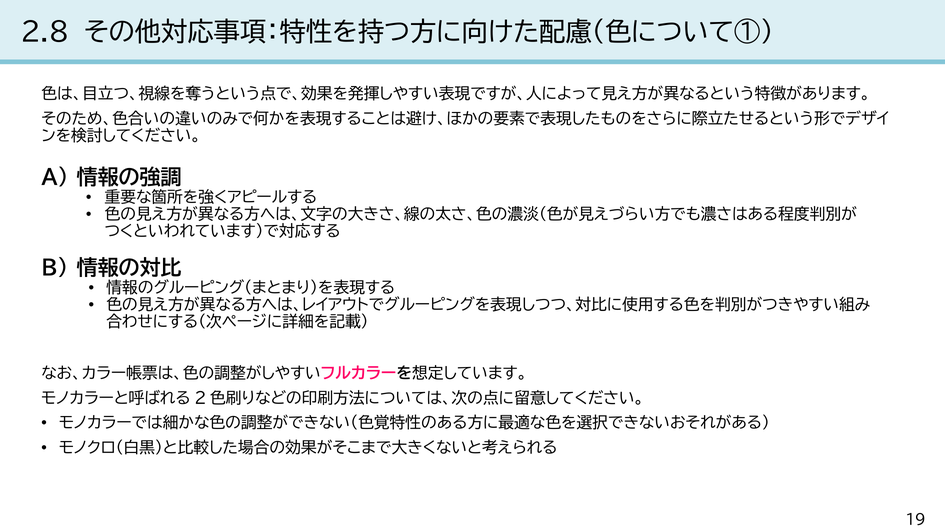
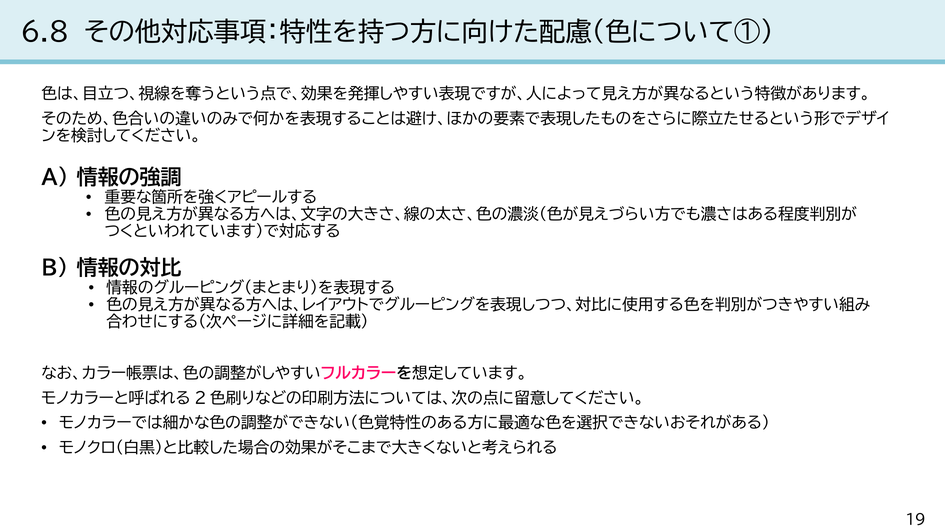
2.8: 2.8 -> 6.8 (45, 33)
